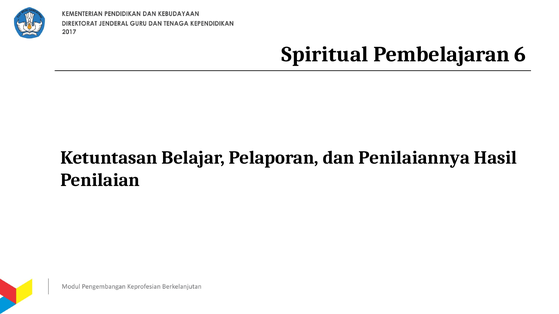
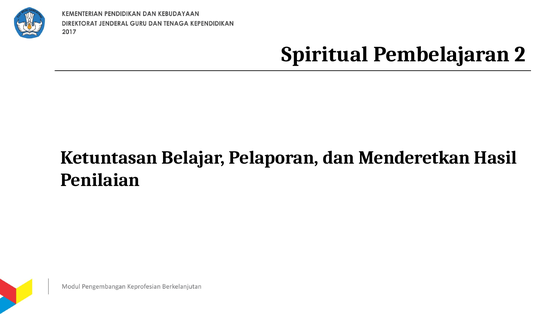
6: 6 -> 2 (520, 55)
Penilaiannya: Penilaiannya -> Menderetkan (414, 158)
